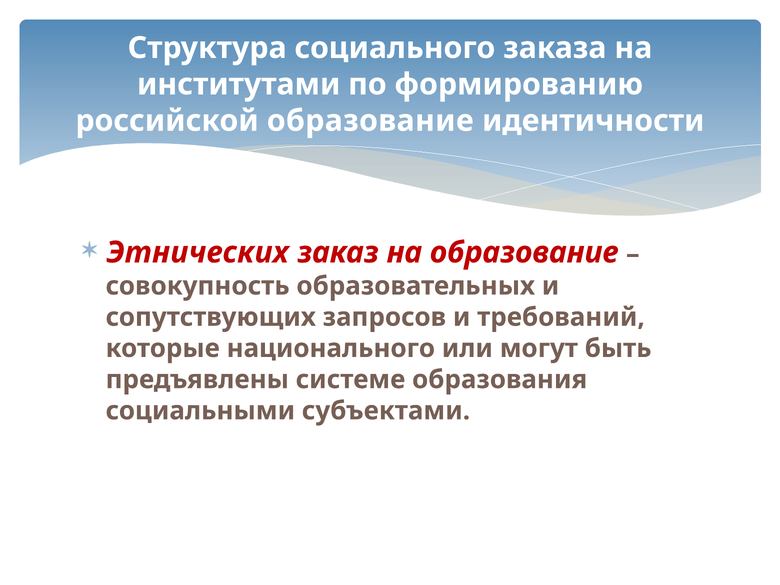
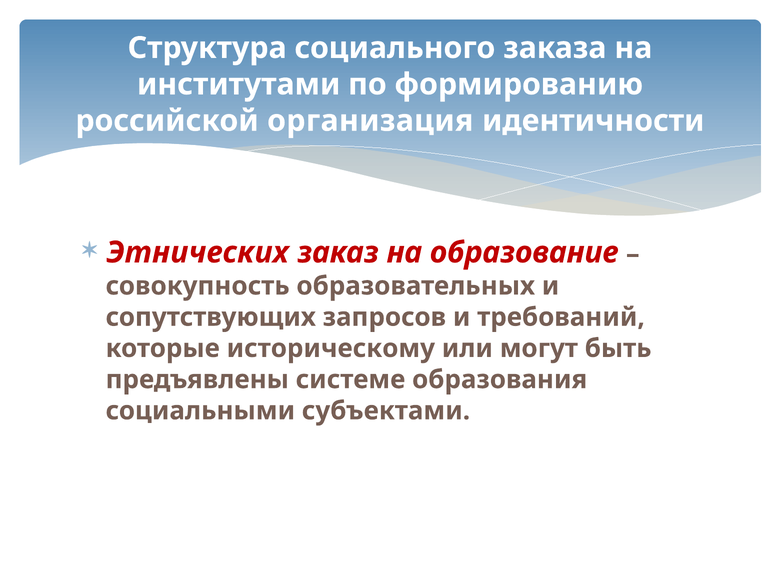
российской образование: образование -> организация (370, 121)
национального: национального -> историческому (331, 348)
